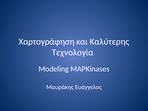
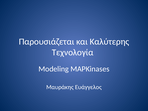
Χαρτογράφηση: Χαρτογράφηση -> Παρουσιάζεται (47, 42)
